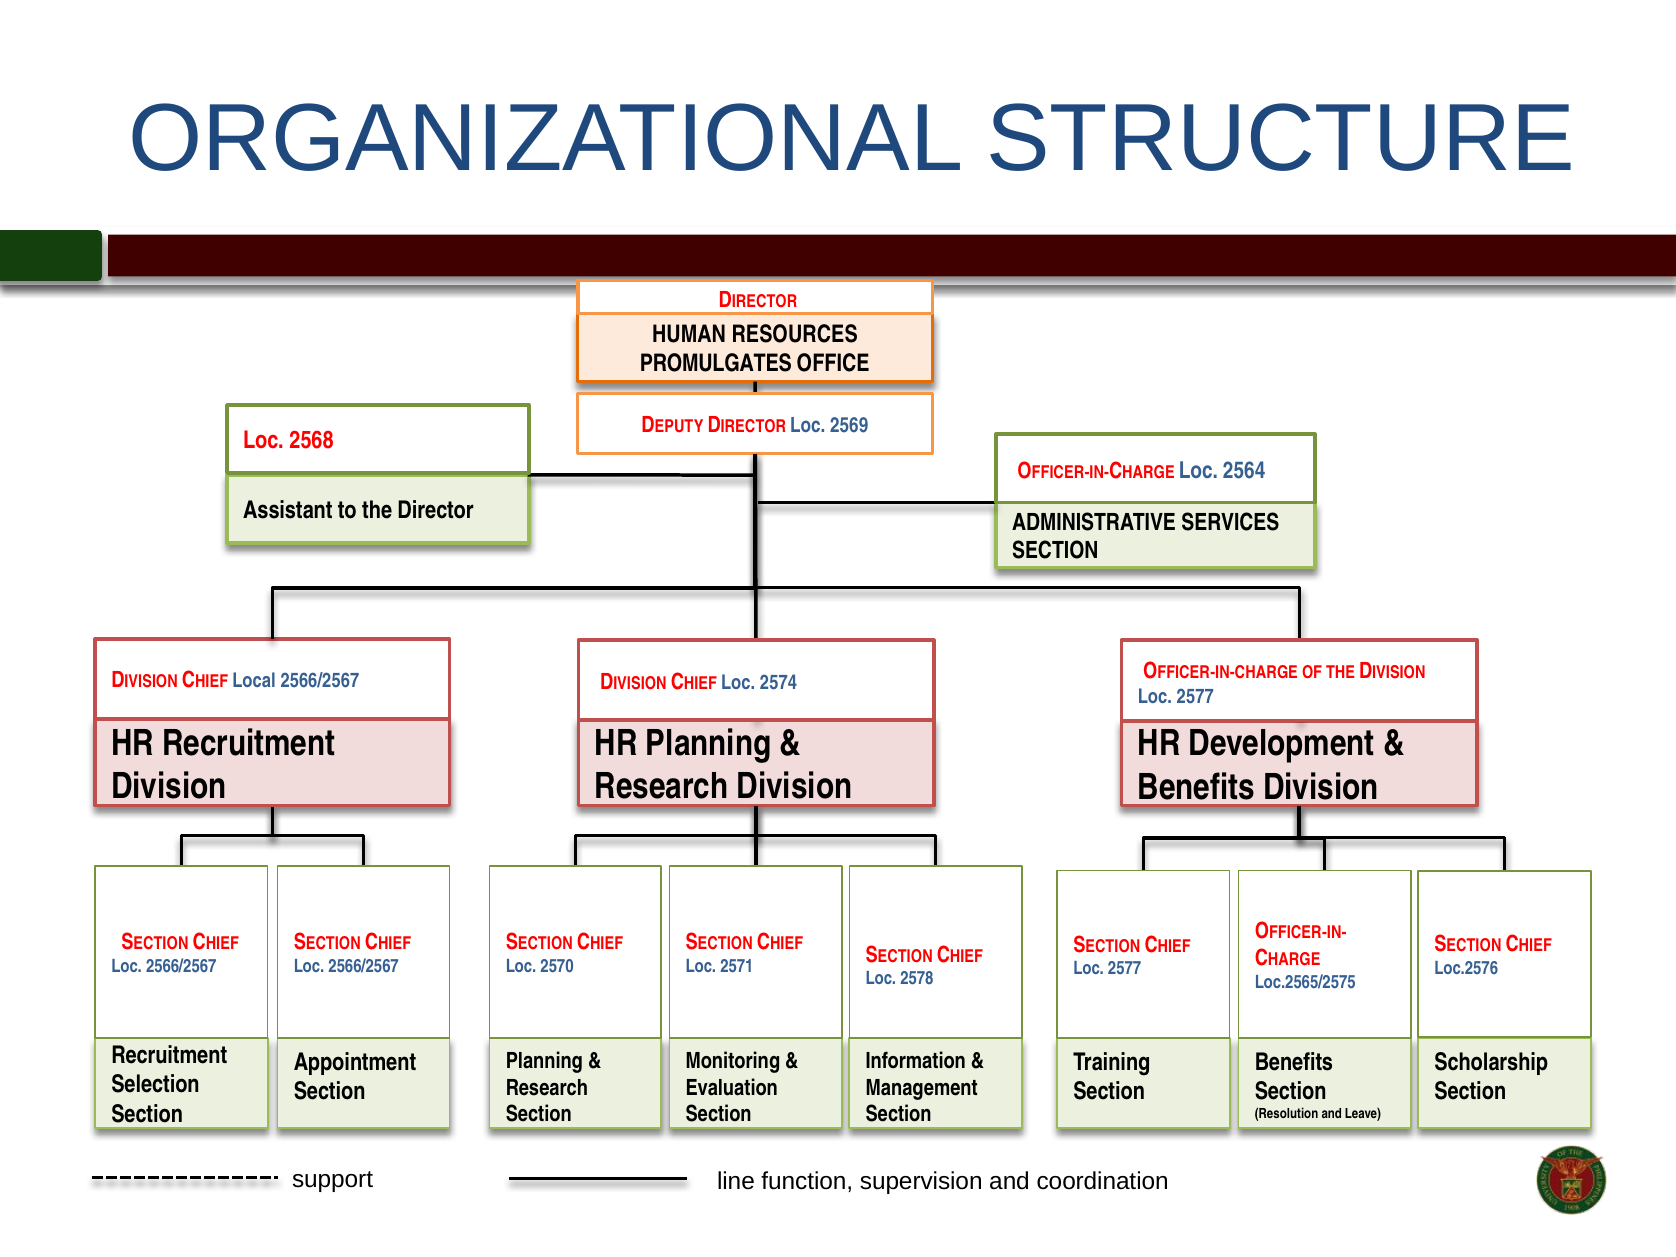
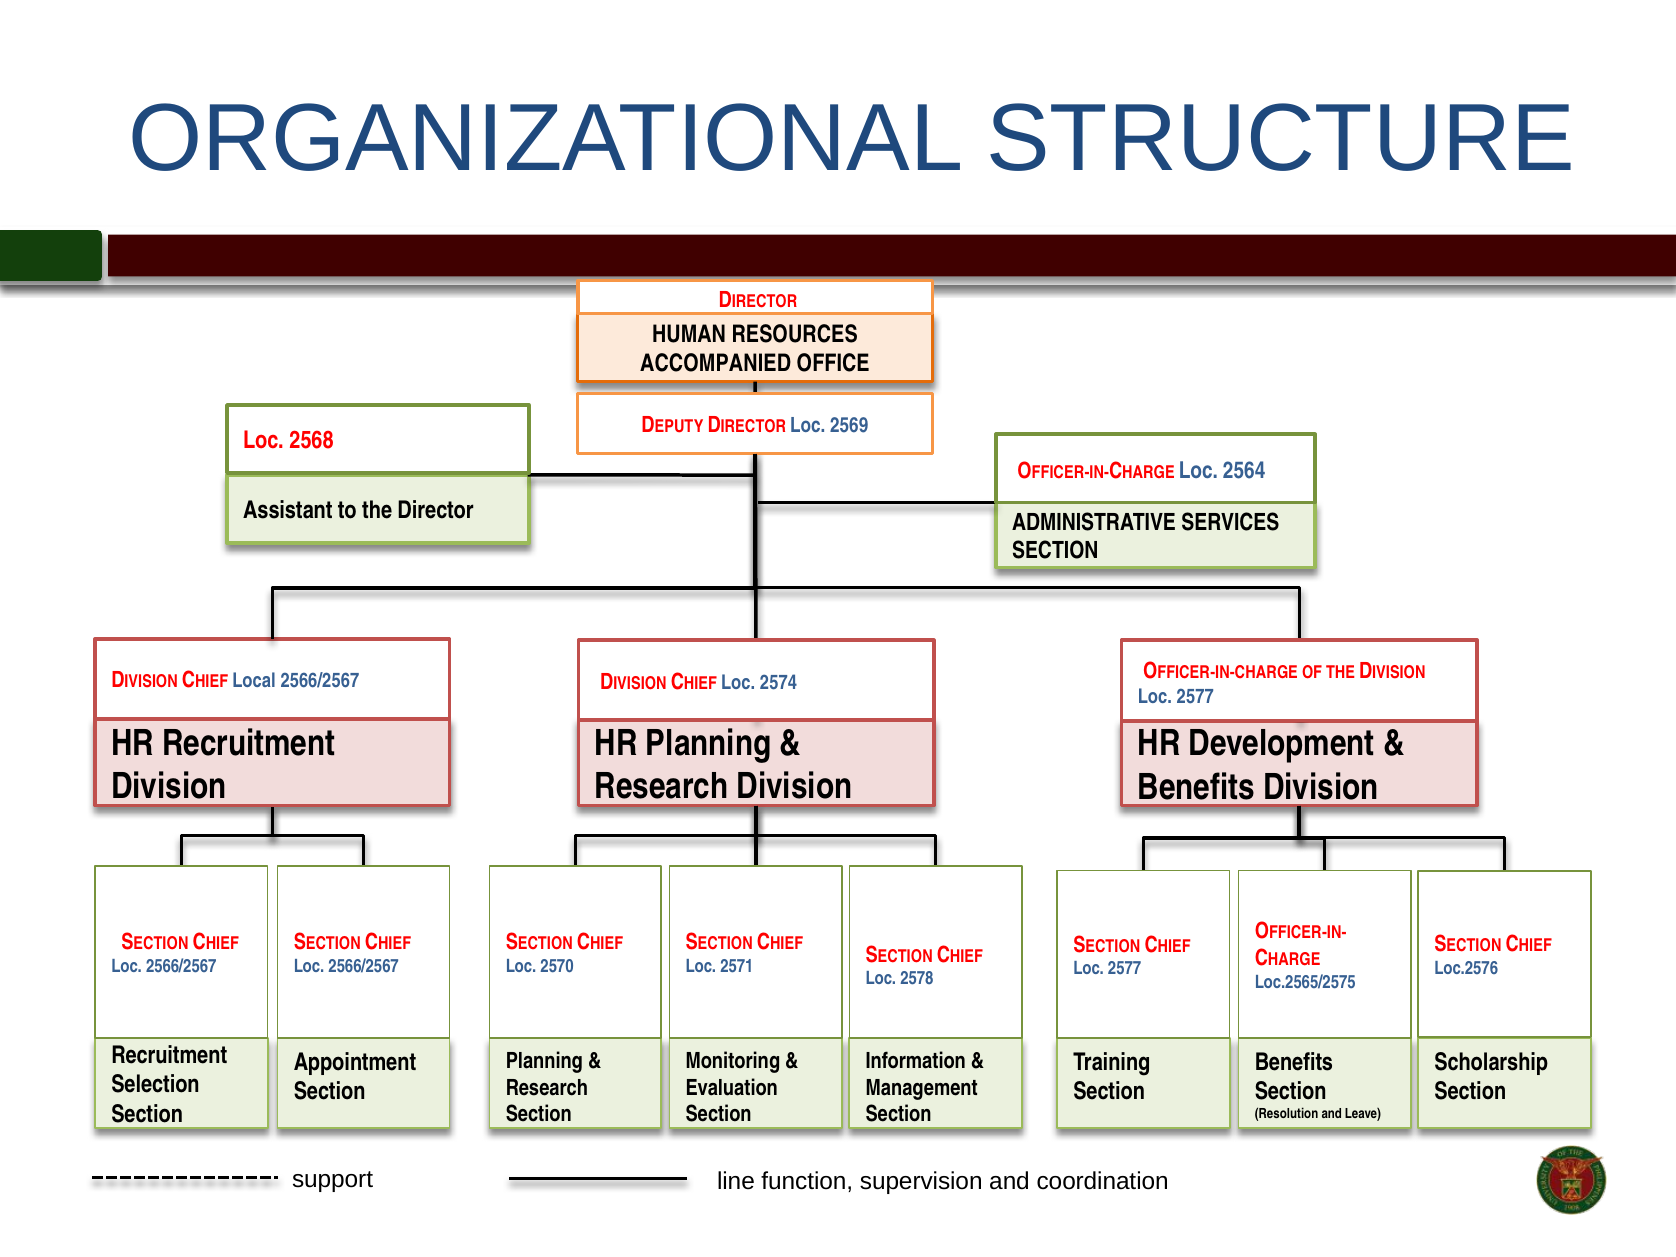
PROMULGATES: PROMULGATES -> ACCOMPANIED (716, 364)
